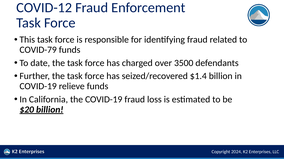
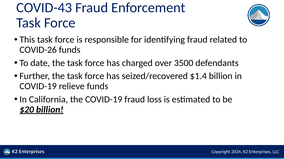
COVID-12: COVID-12 -> COVID-43 (44, 8)
COVID-79: COVID-79 -> COVID-26 (38, 50)
